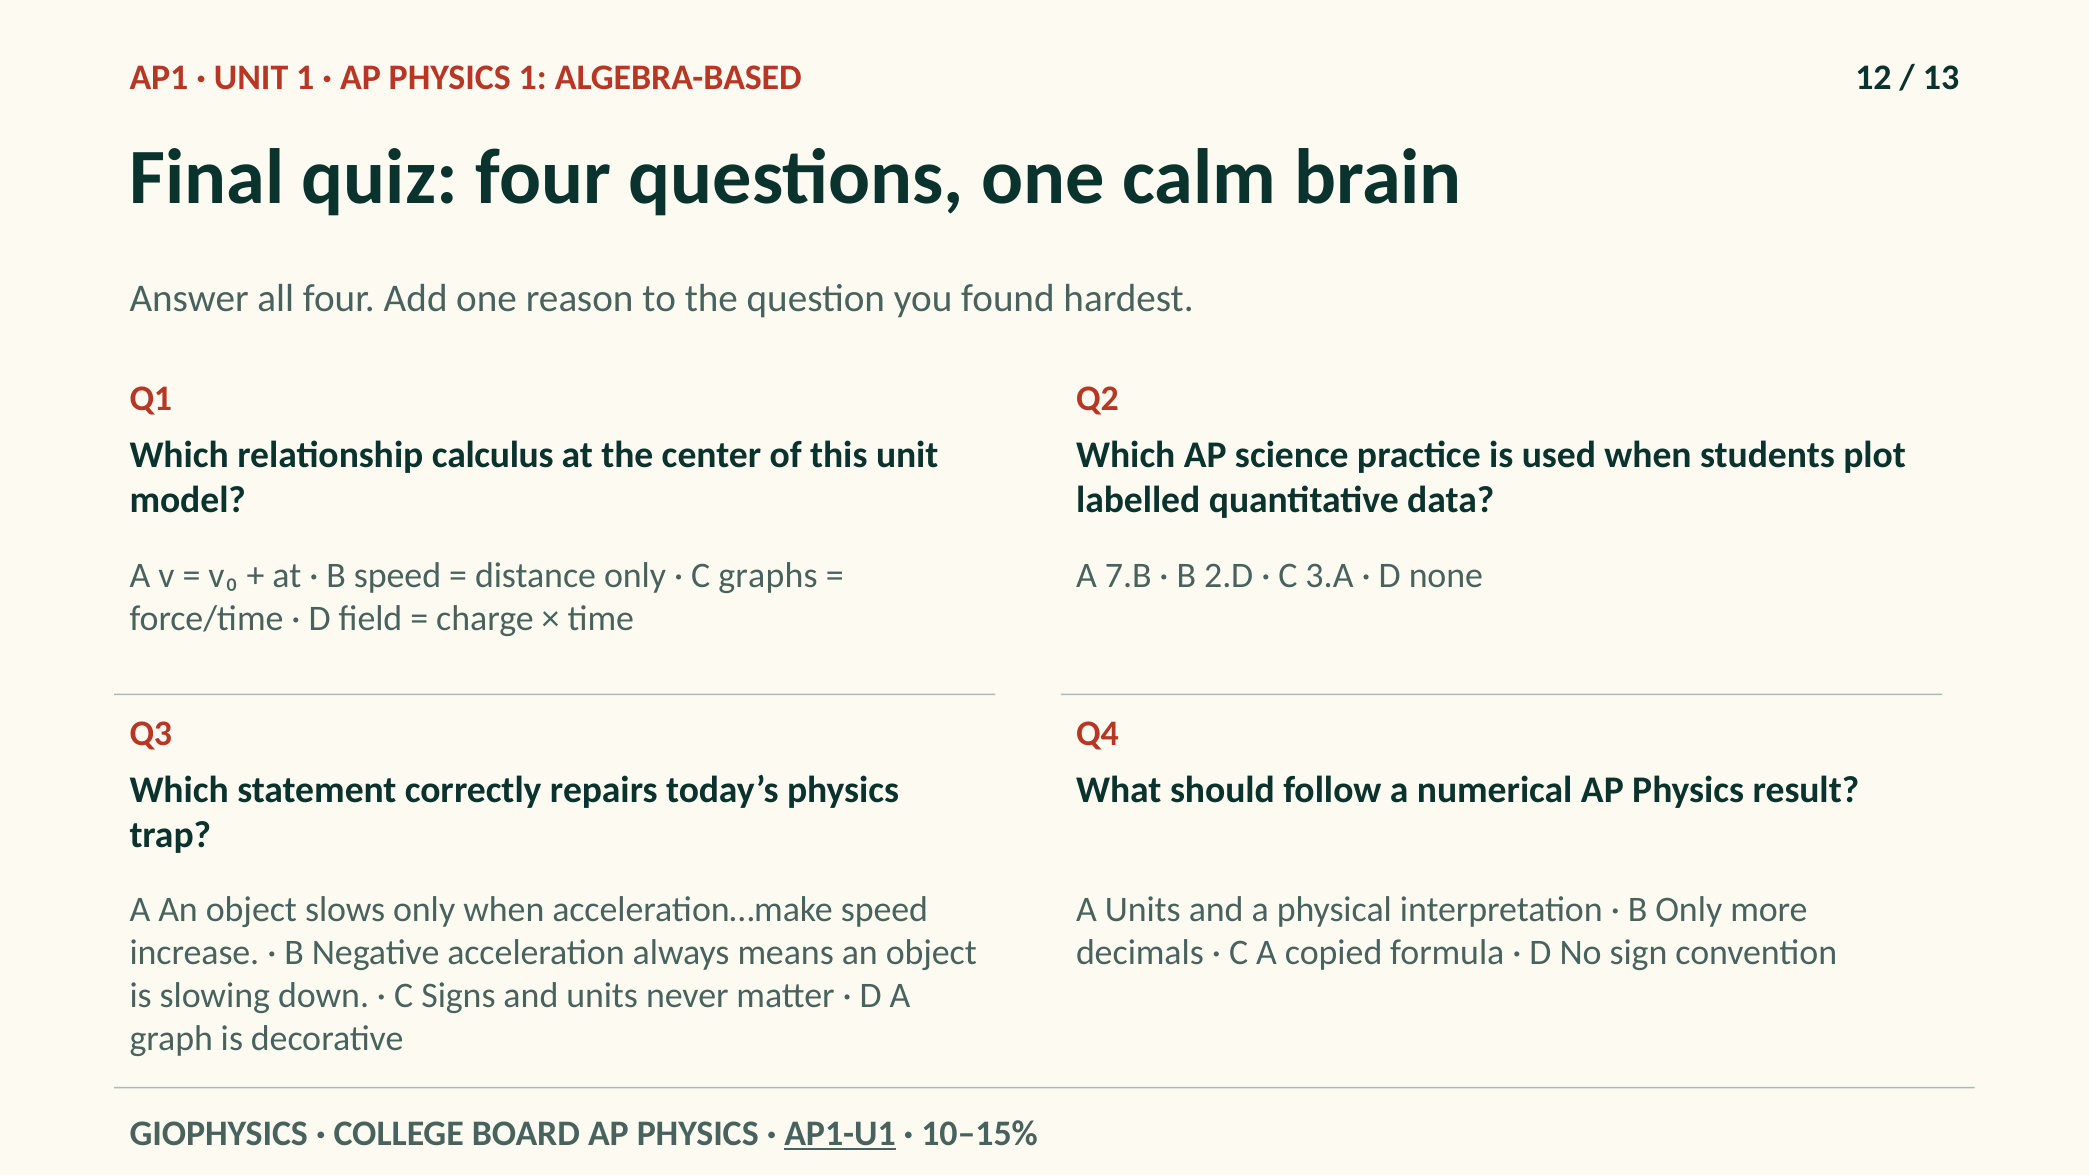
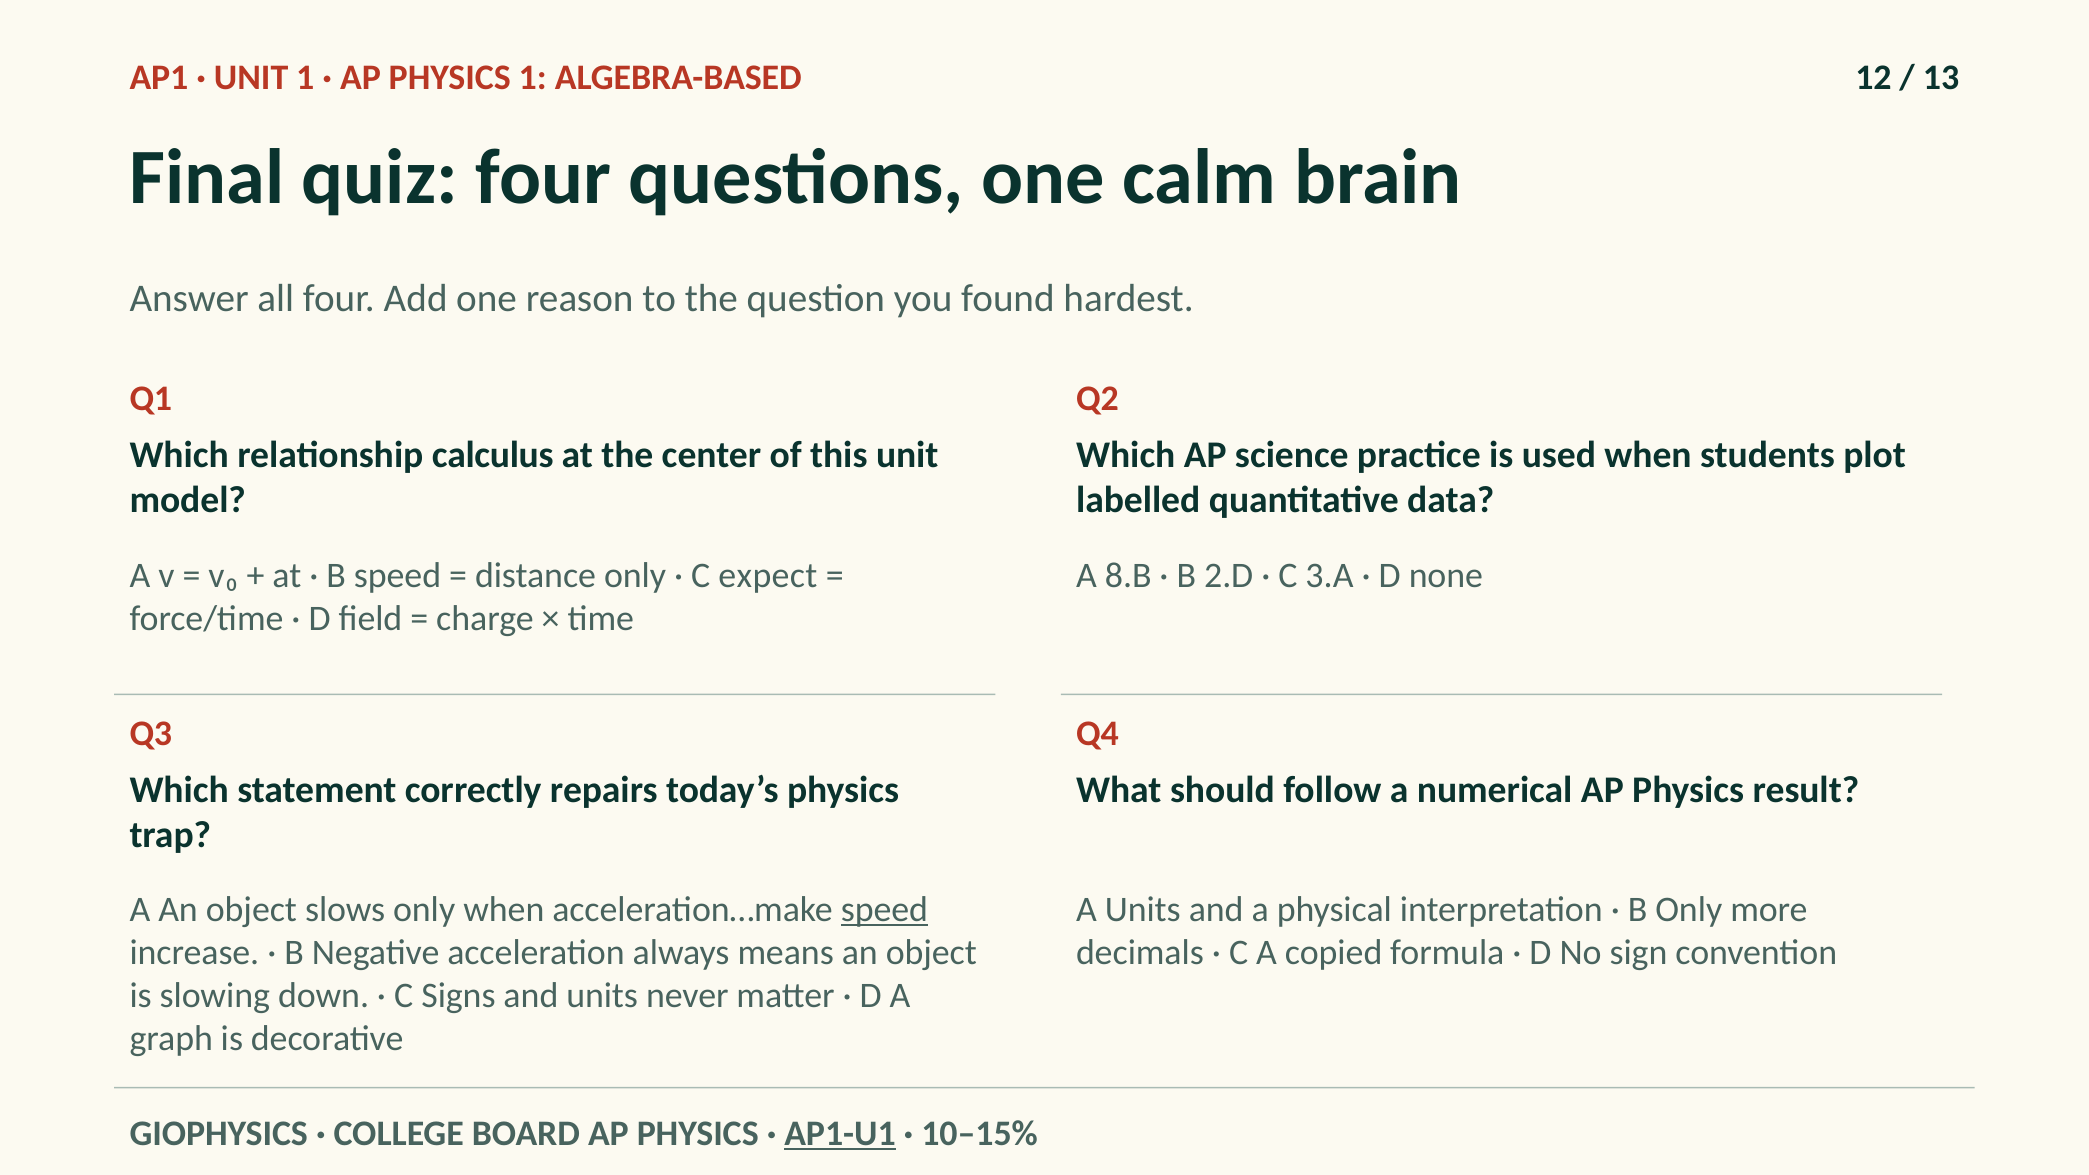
graphs: graphs -> expect (768, 575)
7.B: 7.B -> 8.B (1128, 575)
speed underline: none -> present (884, 910)
